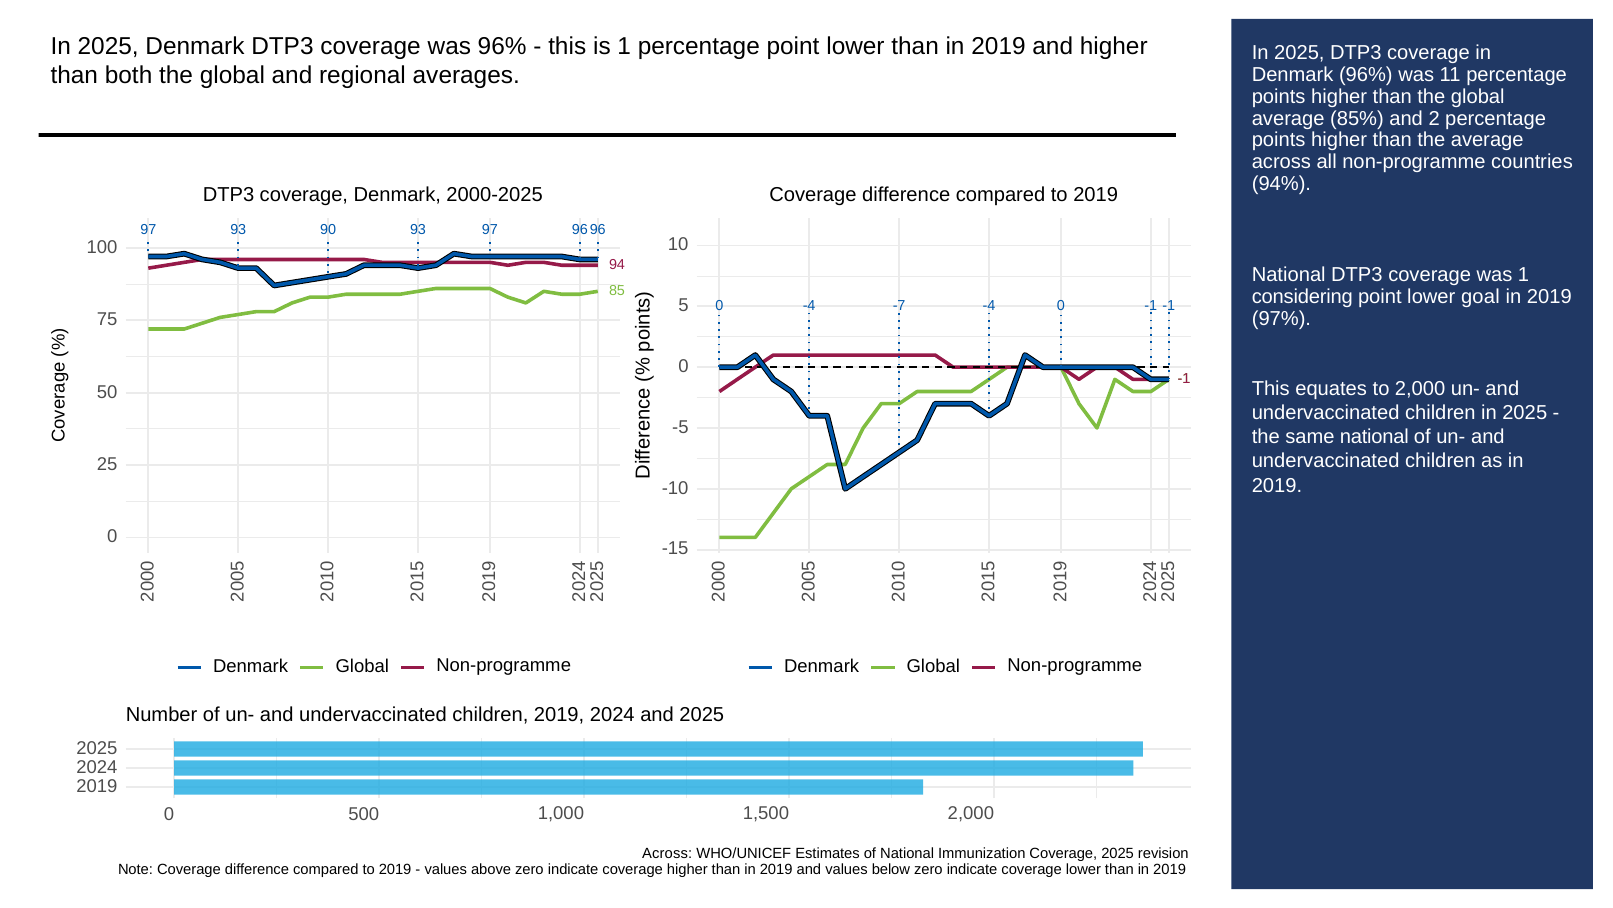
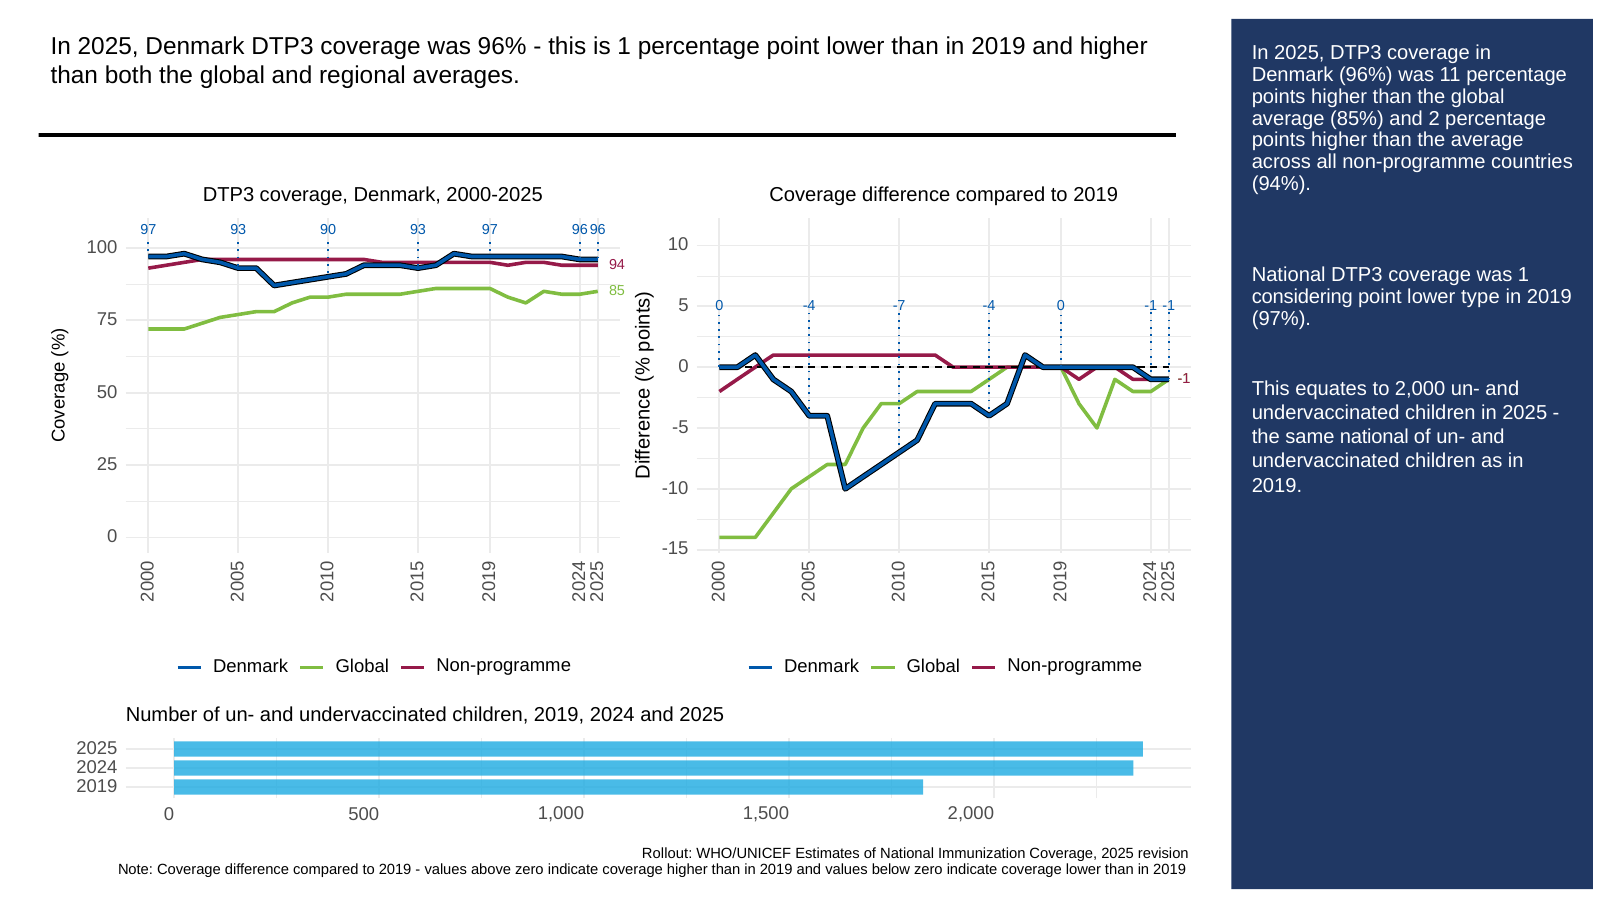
goal: goal -> type (1480, 297)
Across: Across -> Rollout (667, 853)
